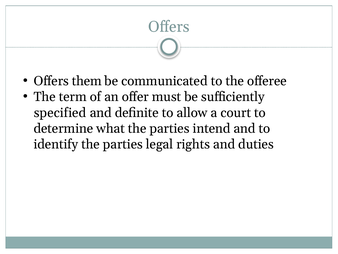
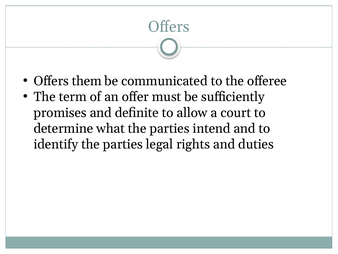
specified: specified -> promises (60, 112)
